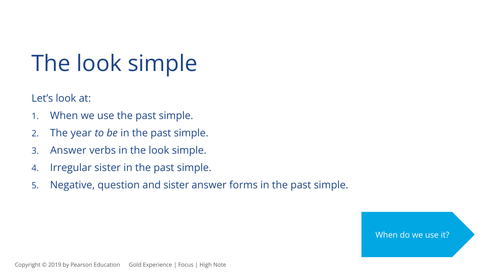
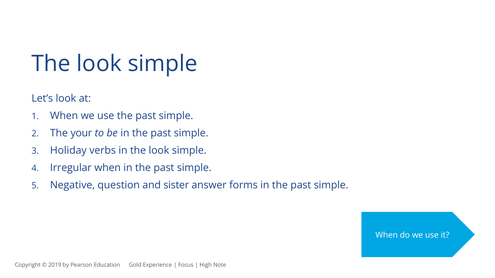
year: year -> your (81, 133)
Answer: Answer -> Holiday (68, 151)
Irregular sister: sister -> when (108, 168)
